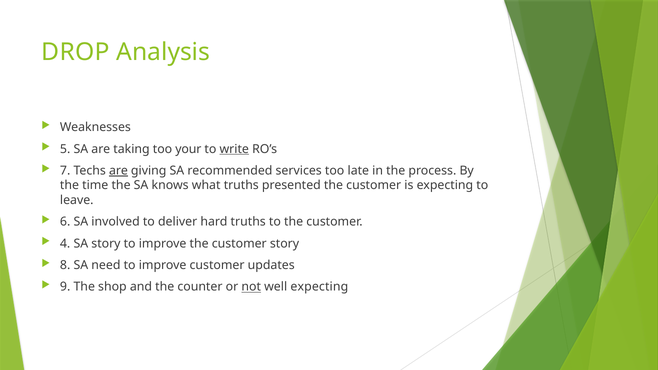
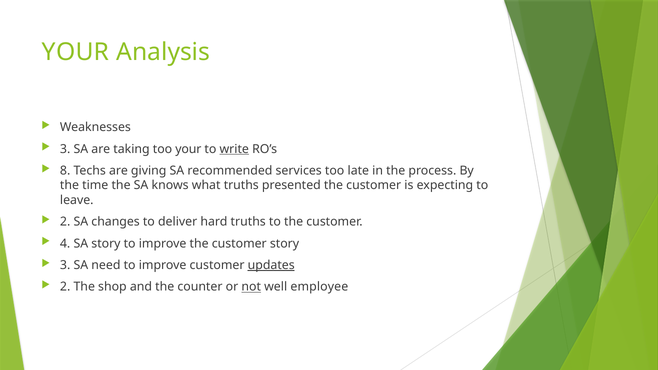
DROP: DROP -> YOUR (76, 52)
5: 5 -> 3 (65, 149)
7: 7 -> 8 (65, 171)
are underline: present -> none (119, 171)
6: 6 -> 2 (65, 222)
involved: involved -> changes (116, 222)
8: 8 -> 3 (65, 265)
updates underline: none -> present (271, 265)
9: 9 -> 2 (65, 287)
well expecting: expecting -> employee (319, 287)
